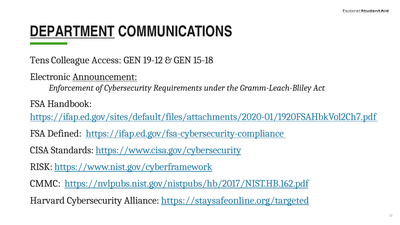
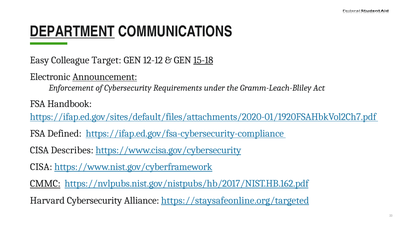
Tens: Tens -> Easy (40, 60)
Access: Access -> Target (107, 60)
19-12: 19-12 -> 12-12 (153, 60)
15-18 underline: none -> present (203, 60)
Standards: Standards -> Describes (72, 150)
RISK: RISK -> CISA (41, 167)
CMMC underline: none -> present (45, 184)
